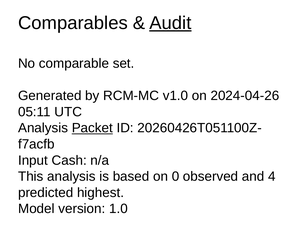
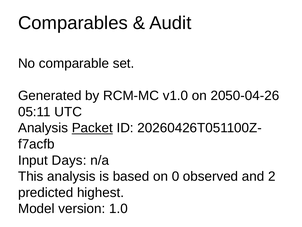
Audit underline: present -> none (170, 23)
2024-04-26: 2024-04-26 -> 2050-04-26 (245, 96)
Cash: Cash -> Days (69, 160)
4: 4 -> 2 (272, 176)
